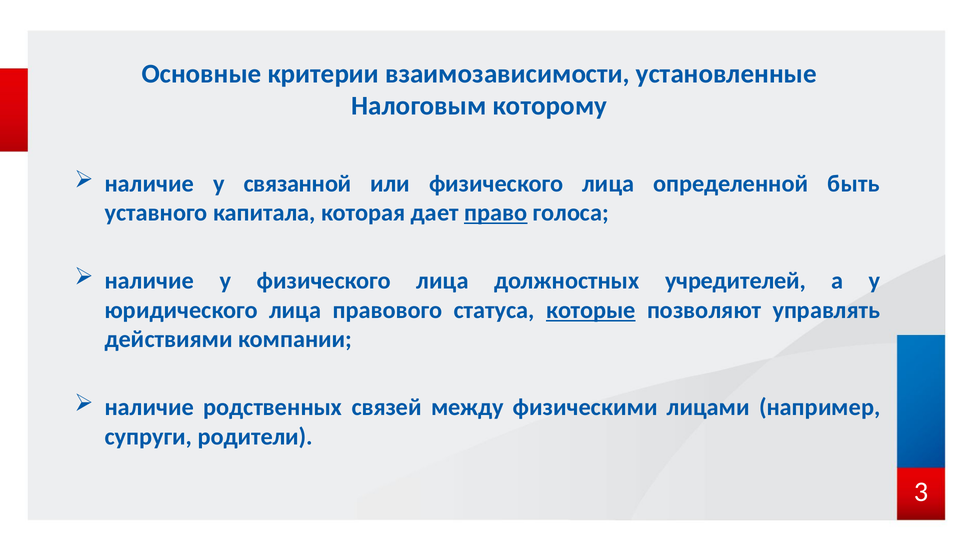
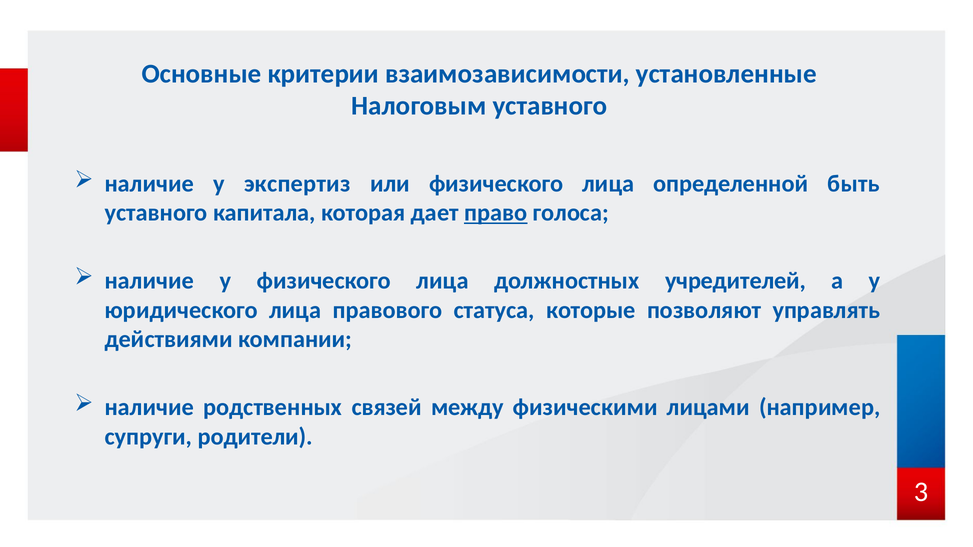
Налоговым которому: которому -> уставного (550, 106)
связанной: связанной -> экспертиз (297, 184)
которые underline: present -> none (591, 310)
